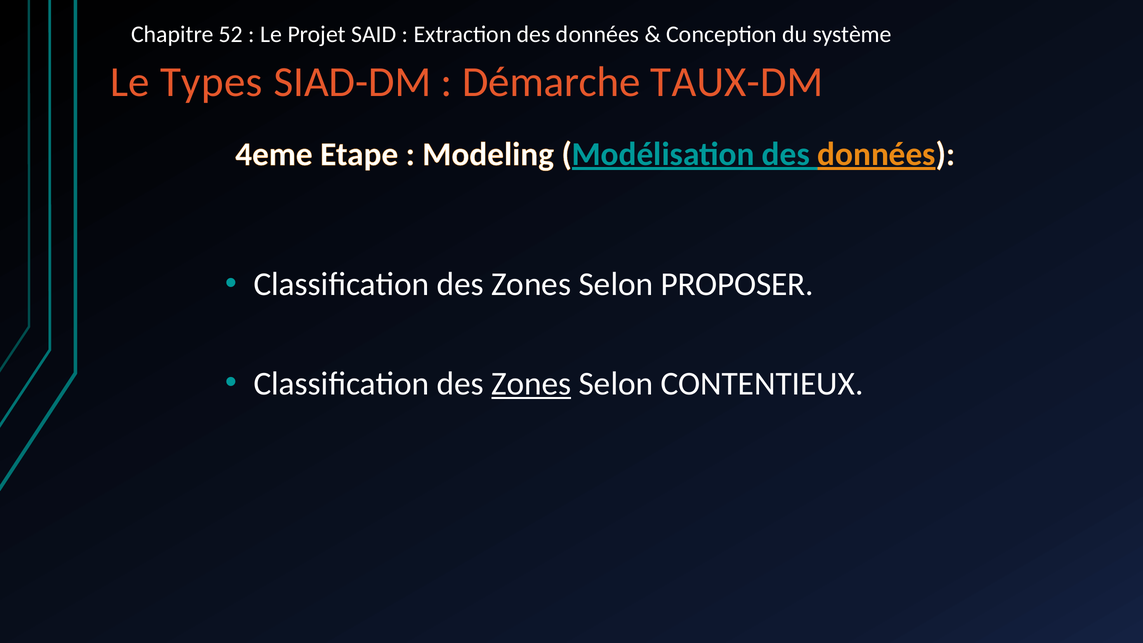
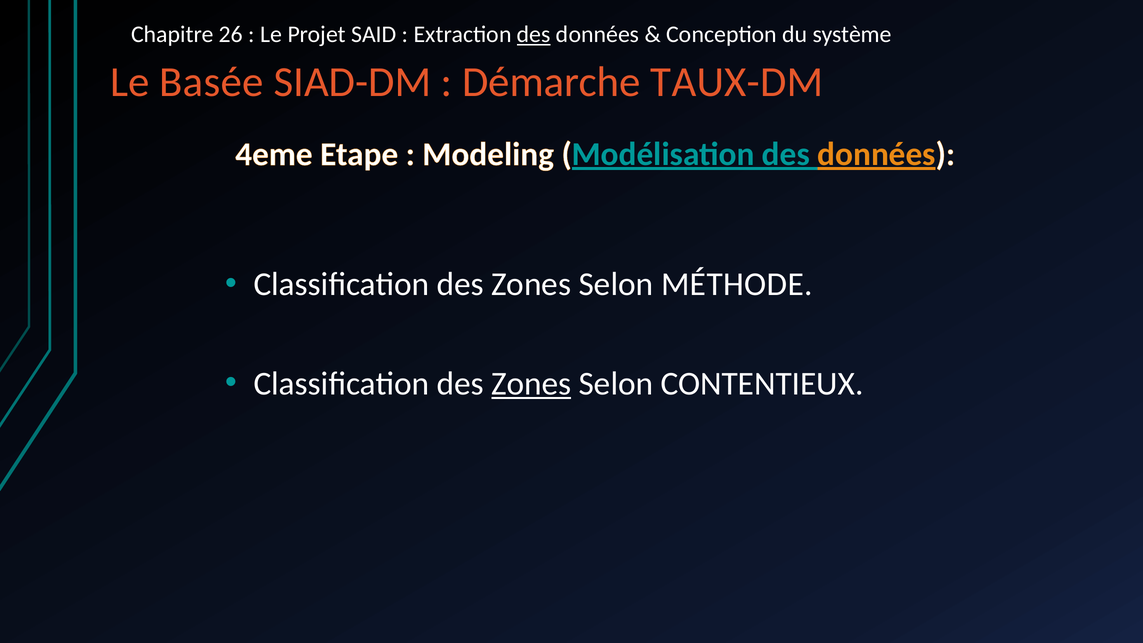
52: 52 -> 26 (231, 34)
des underline: none -> present (534, 34)
Types: Types -> Basée (211, 82)
PROPOSER: PROPOSER -> MÉTHODE (737, 284)
